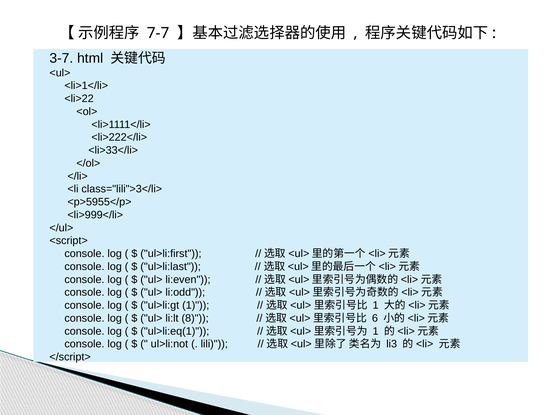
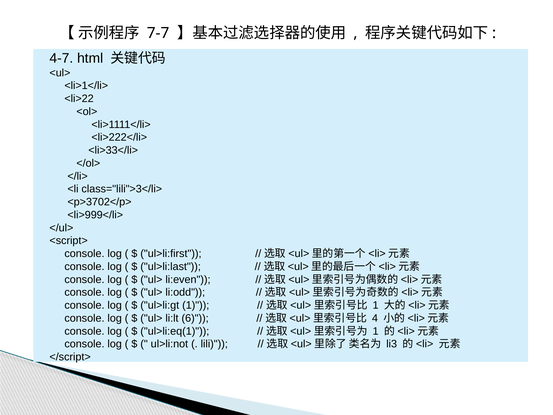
3-7: 3-7 -> 4-7 (61, 58)
<p>5955</p>: <p>5955</p> -> <p>3702</p> (99, 202)
8: 8 -> 6 (195, 318)
6: 6 -> 4 (375, 318)
